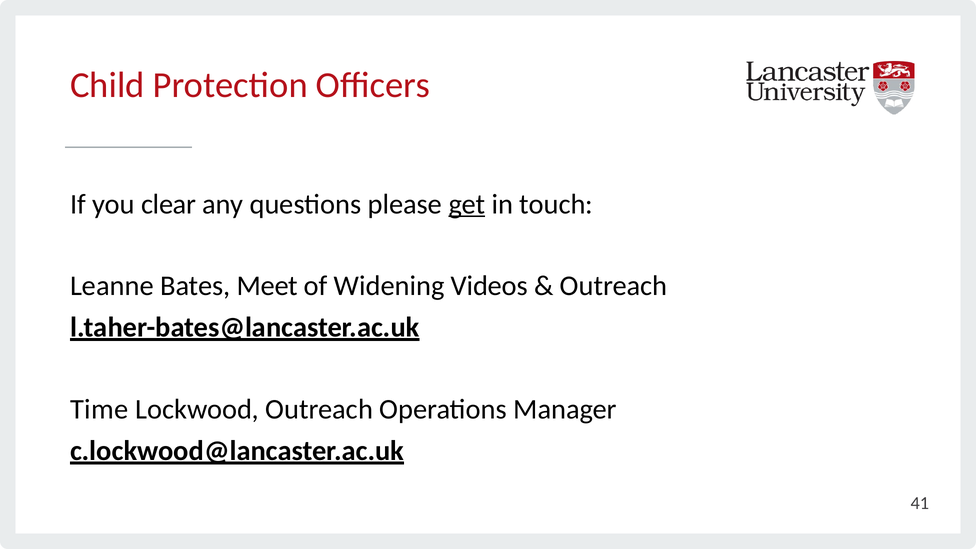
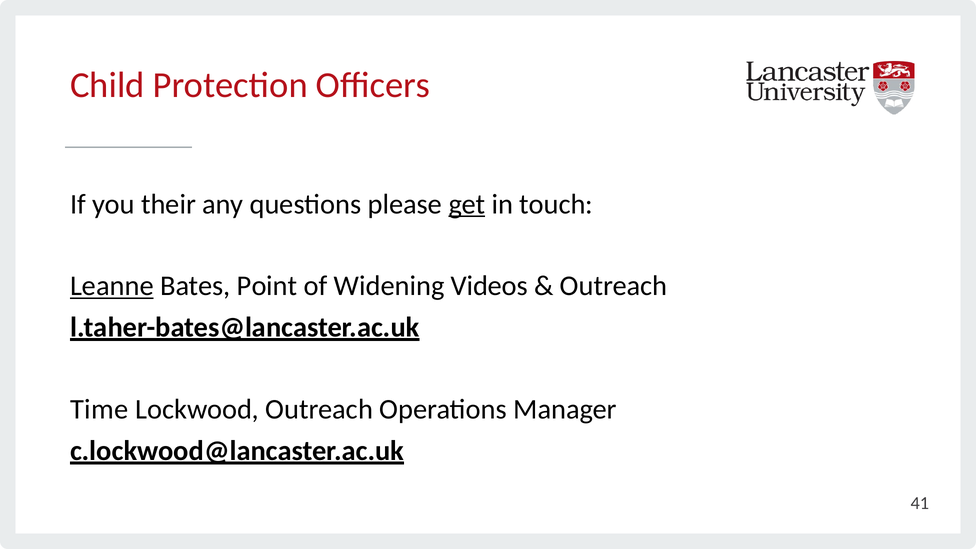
clear: clear -> their (169, 204)
Leanne underline: none -> present (112, 286)
Meet: Meet -> Point (267, 286)
